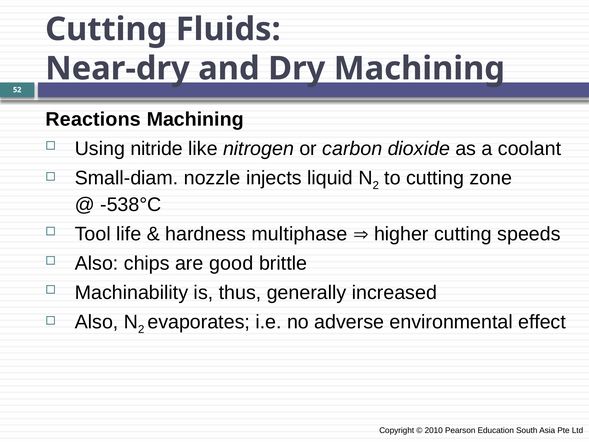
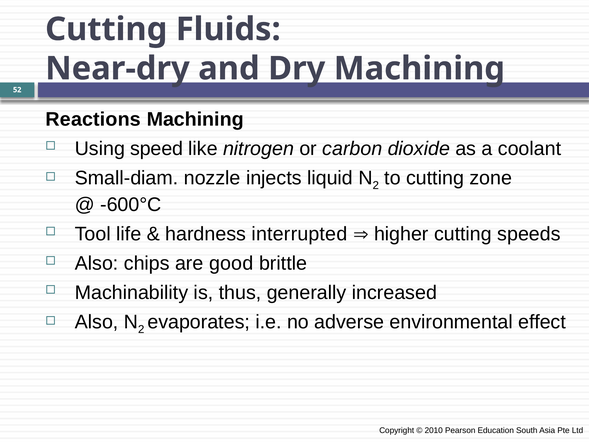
nitride: nitride -> speed (157, 148)
-538°C: -538°C -> -600°C (131, 205)
multiphase: multiphase -> interrupted (299, 234)
